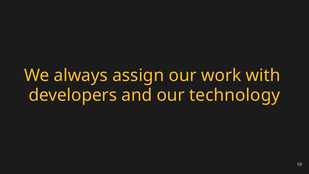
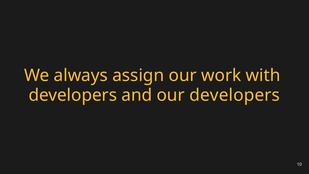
our technology: technology -> developers (235, 95)
